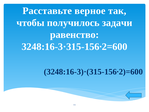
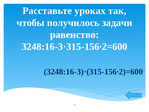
верное: верное -> уроках (90, 11)
